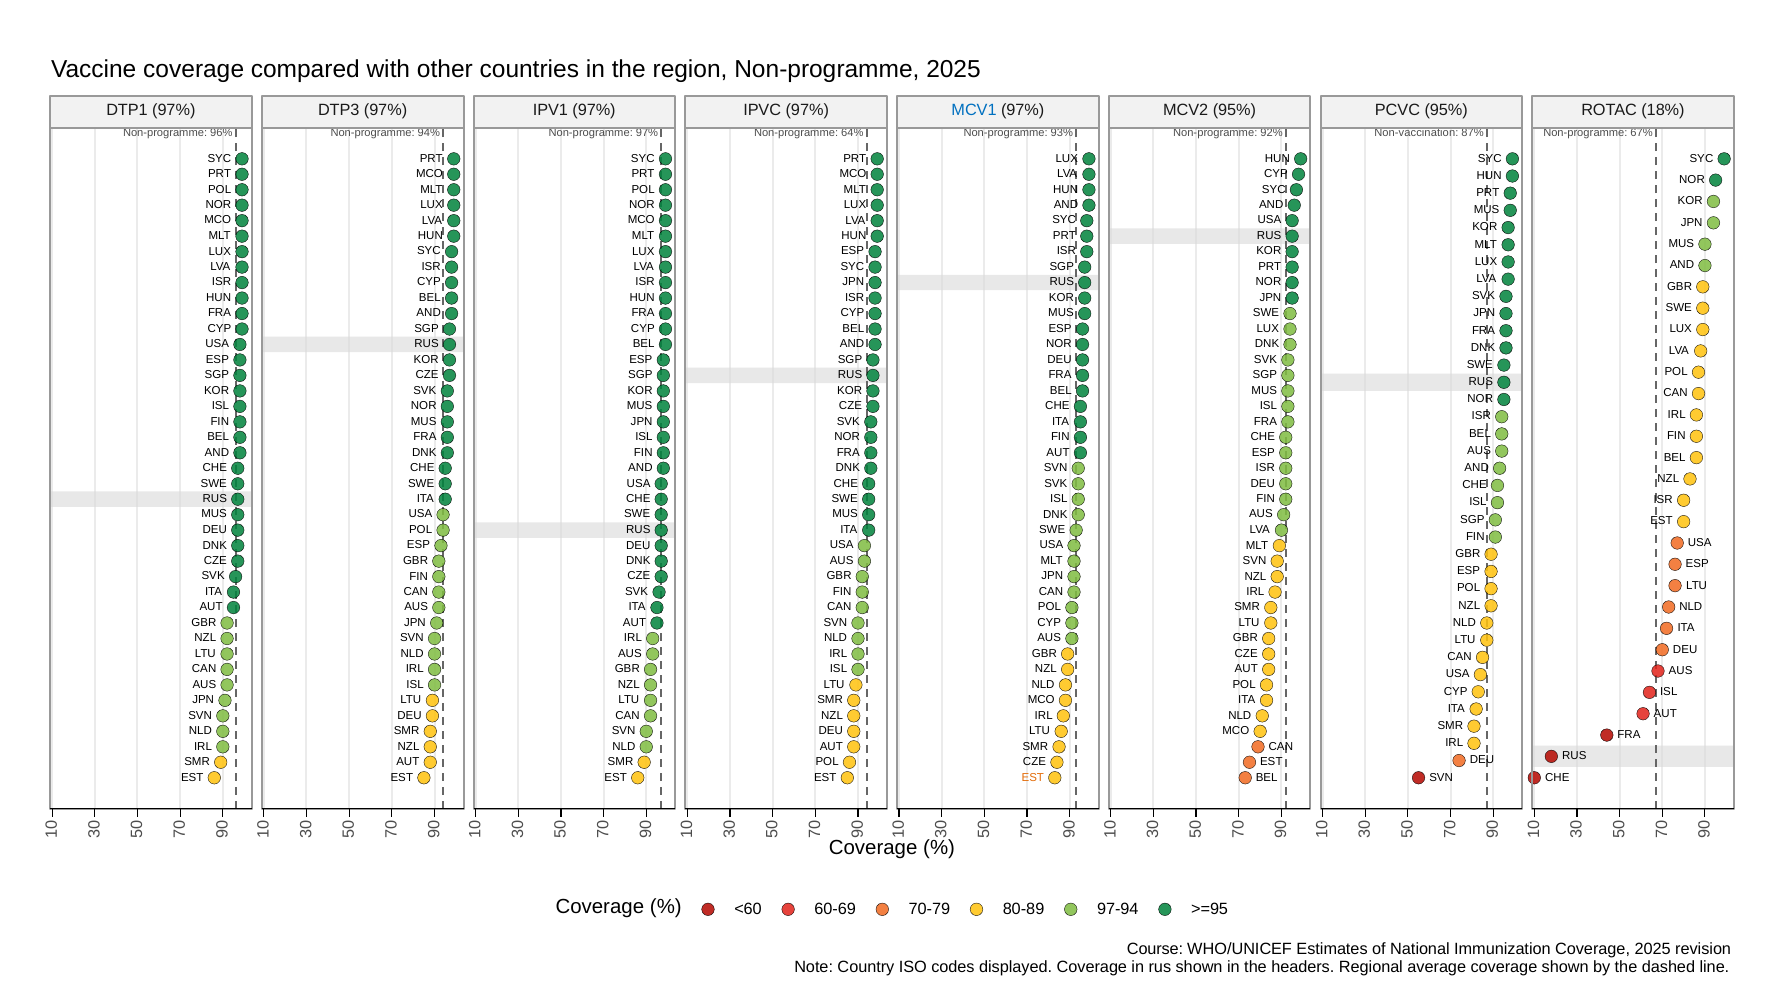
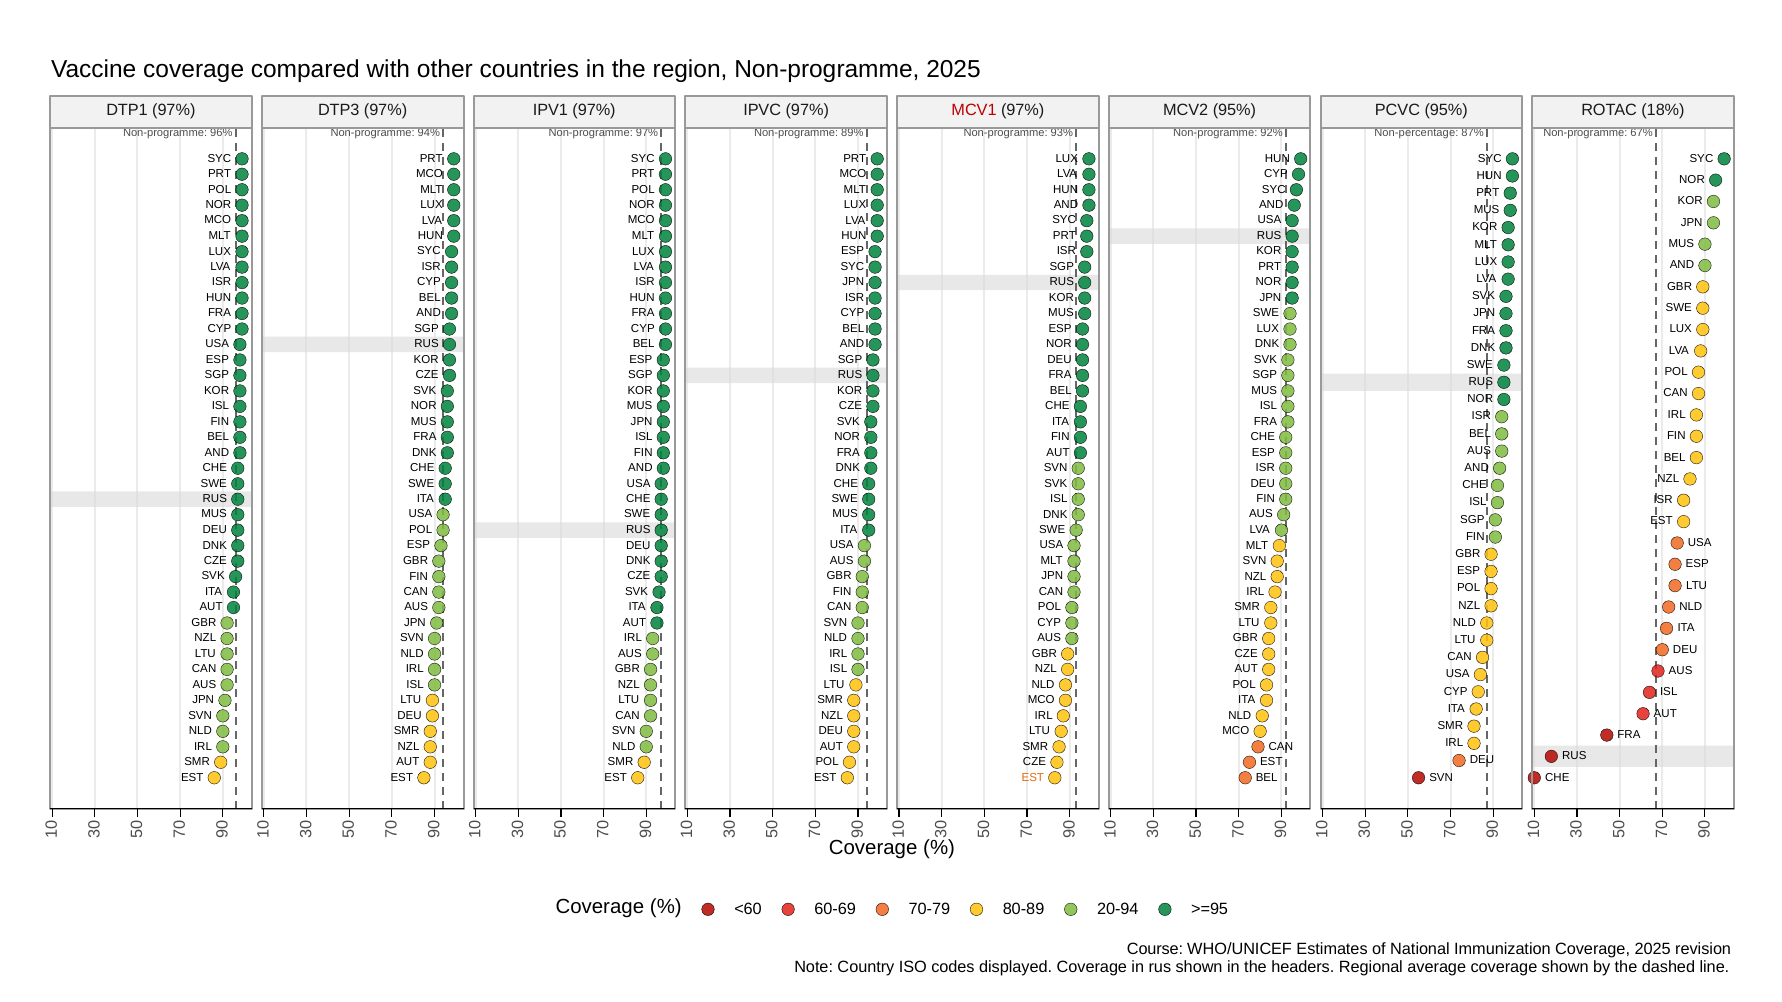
MCV1 colour: blue -> red (974, 110)
64%: 64% -> 89% (852, 133)
Non-vaccination: Non-vaccination -> Non-percentage (1416, 133)
97-94: 97-94 -> 20-94 (1118, 909)
